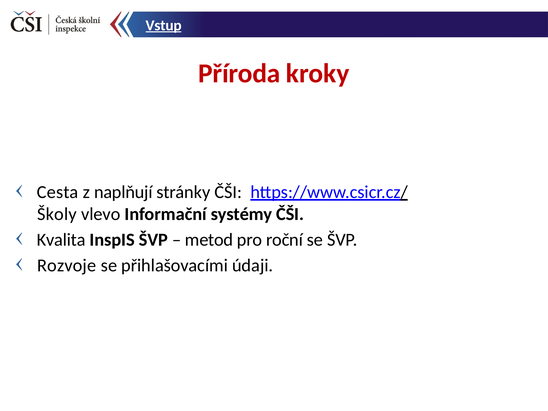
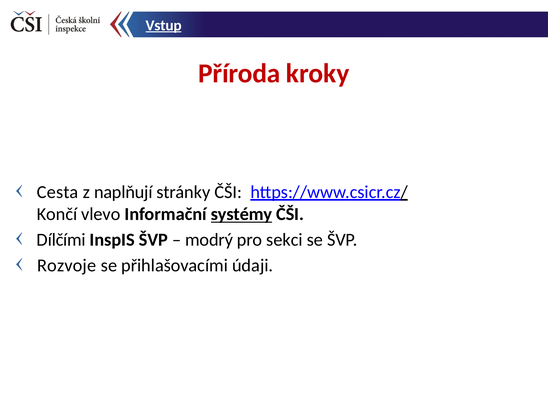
Školy: Školy -> Končí (57, 214)
systémy underline: none -> present (241, 214)
Kvalita: Kvalita -> Dílčími (61, 240)
metod: metod -> modrý (209, 240)
roční: roční -> sekci (284, 240)
